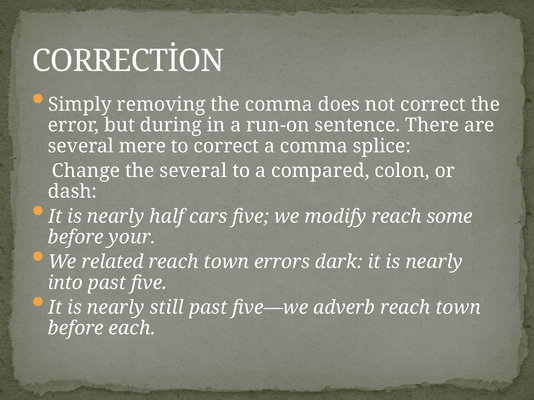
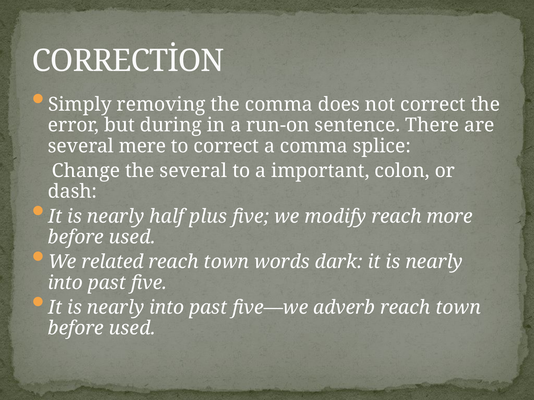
compared: compared -> important (320, 171)
cars: cars -> plus (208, 217)
some: some -> more (450, 217)
your: your -> used (132, 237)
errors: errors -> words (282, 262)
still: still -> into (167, 308)
each: each -> used (132, 329)
